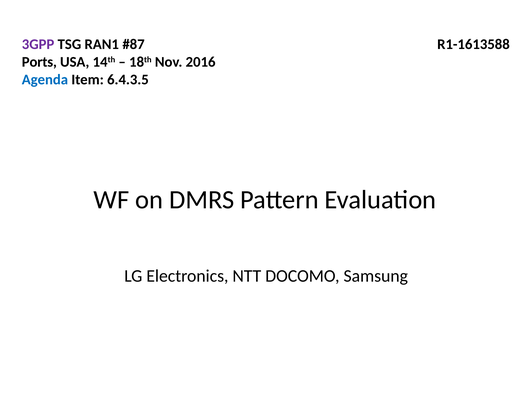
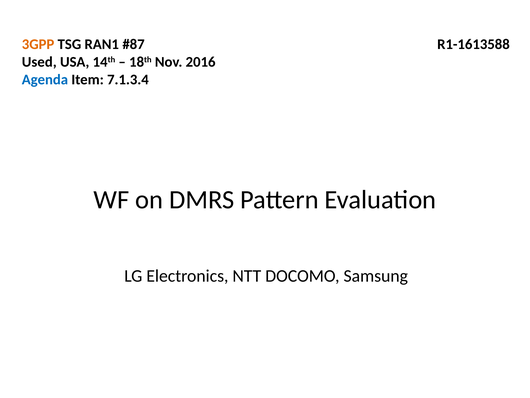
3GPP colour: purple -> orange (38, 44)
Ports: Ports -> Used (39, 62)
6.4.3.5: 6.4.3.5 -> 7.1.3.4 (128, 80)
